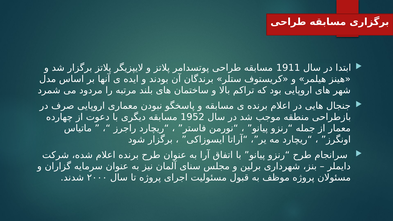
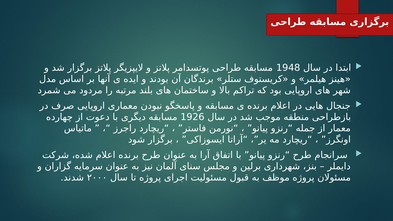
1911: 1911 -> 1948 (288, 68)
1952: 1952 -> 1926 (192, 117)
